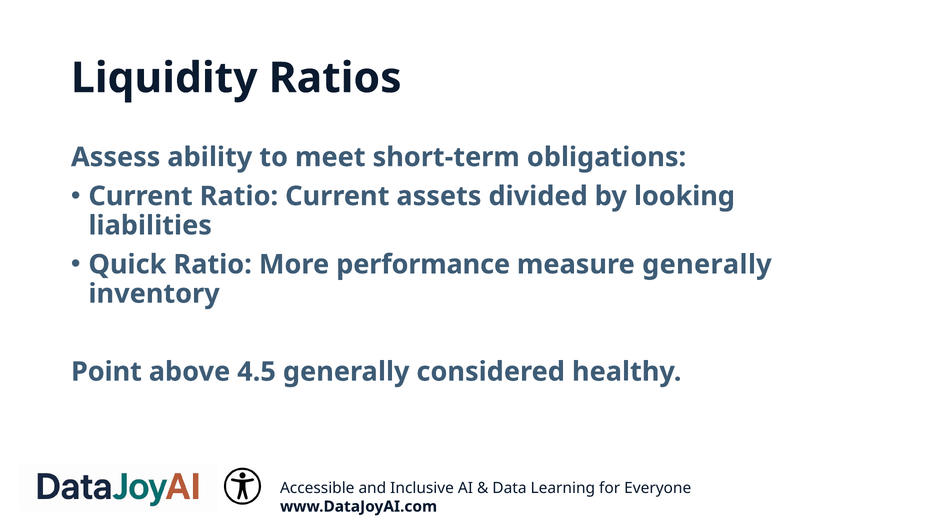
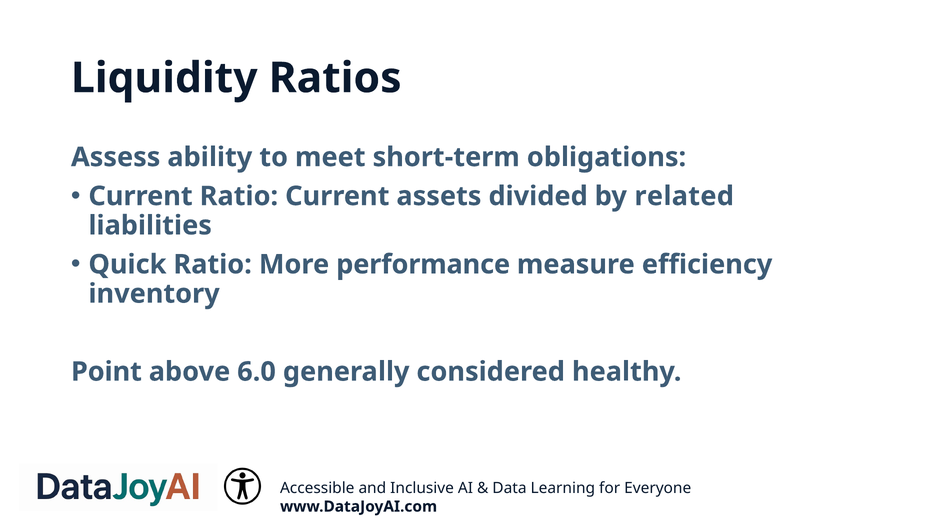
looking: looking -> related (684, 196)
measure generally: generally -> efficiency (707, 265)
4.5: 4.5 -> 6.0 (257, 372)
